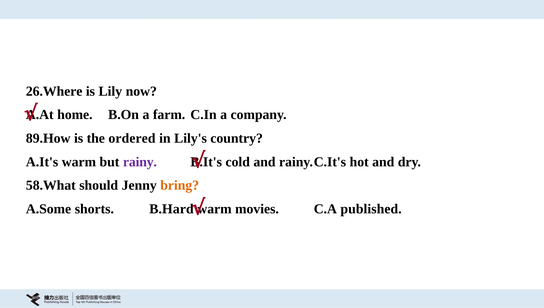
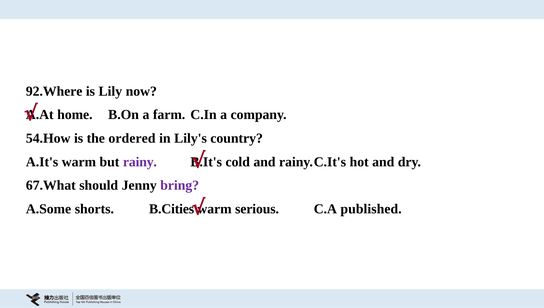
26.Where: 26.Where -> 92.Where (54, 91)
89.How: 89.How -> 54.How (48, 138)
58.What: 58.What -> 67.What (51, 185)
bring colour: orange -> purple (180, 185)
B.Hard: B.Hard -> B.Cities (172, 209)
movies: movies -> serious (257, 209)
